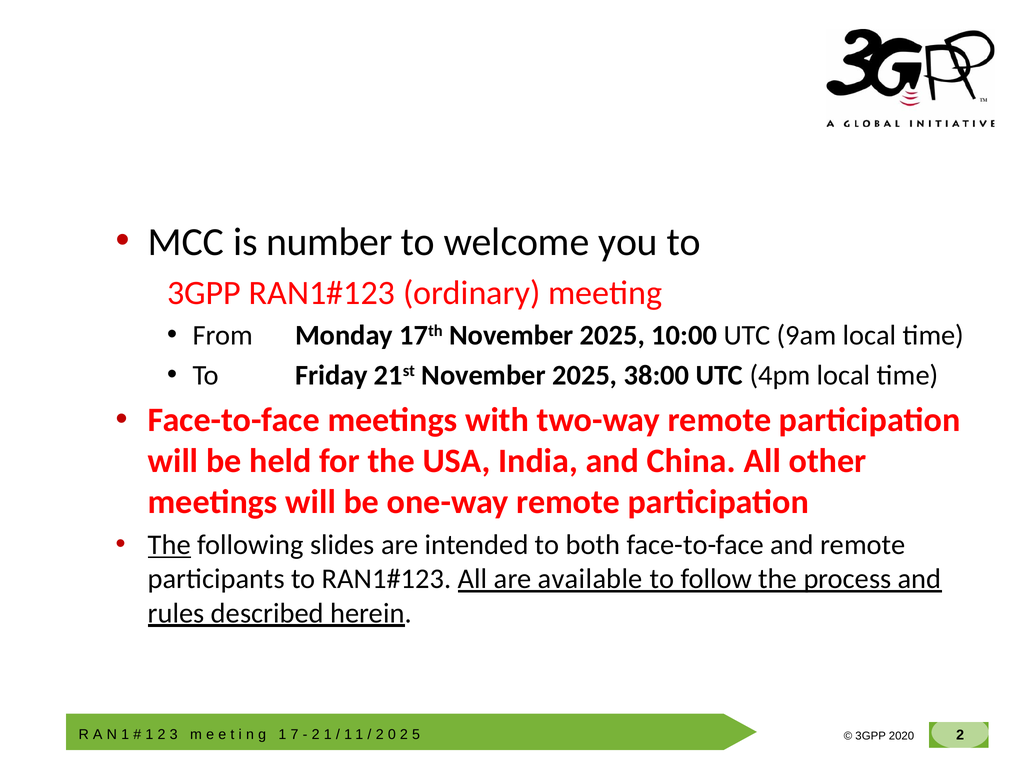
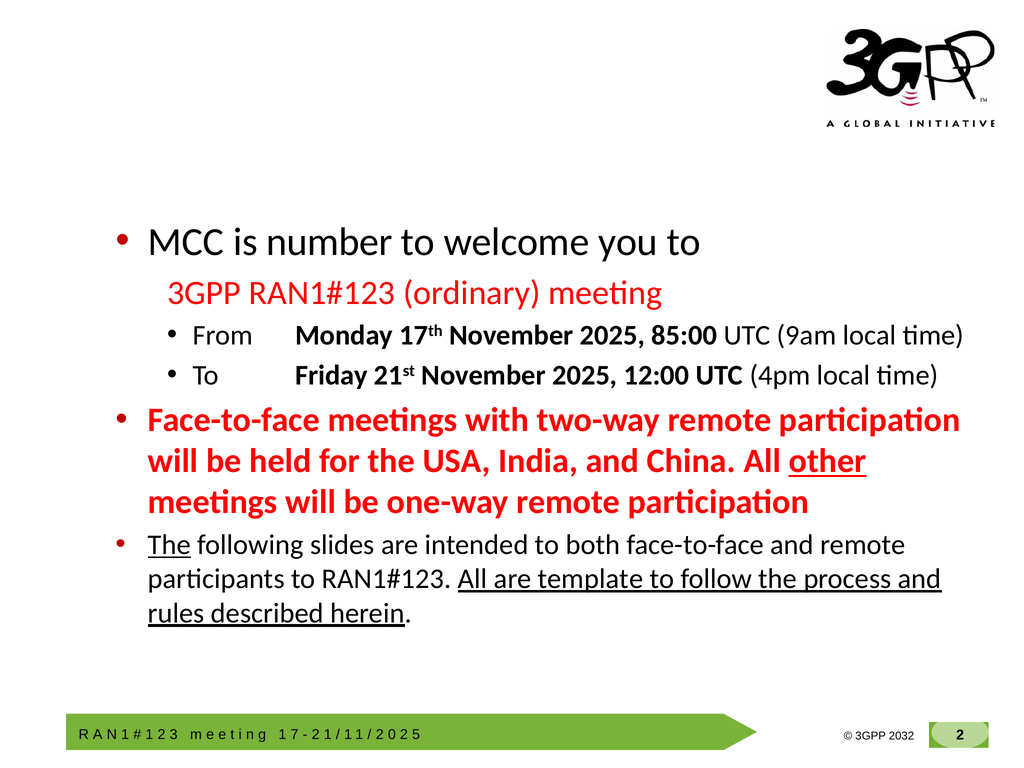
10:00: 10:00 -> 85:00 (684, 336)
38:00: 38:00 -> 12:00 (657, 375)
other underline: none -> present (828, 461)
available: available -> template (590, 579)
2020: 2020 -> 2032 (901, 736)
